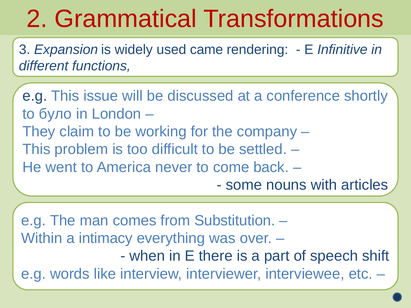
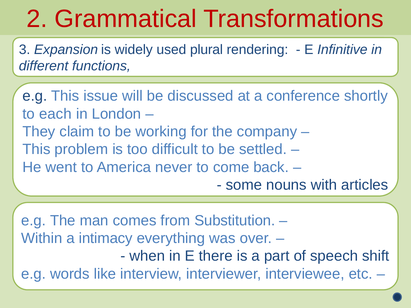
came: came -> plural (207, 50)
було: було -> each (55, 114)
